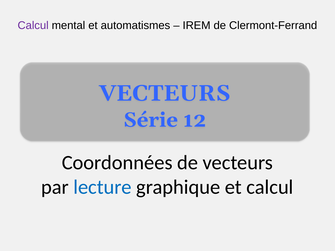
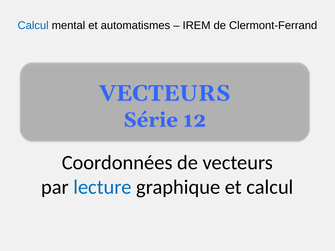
Calcul colour: purple -> blue (33, 25)
